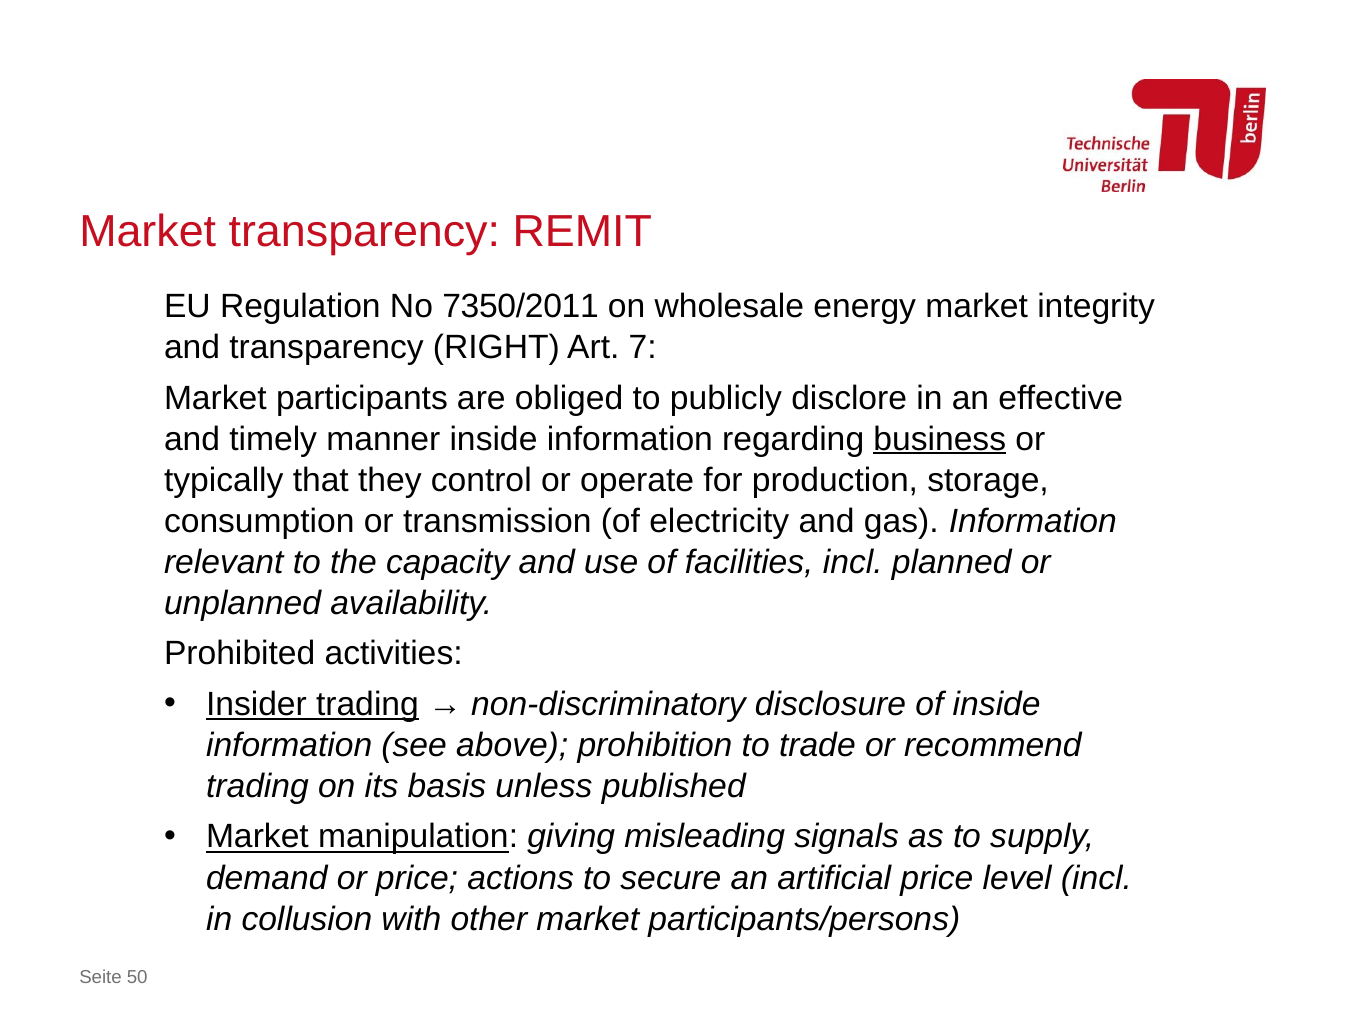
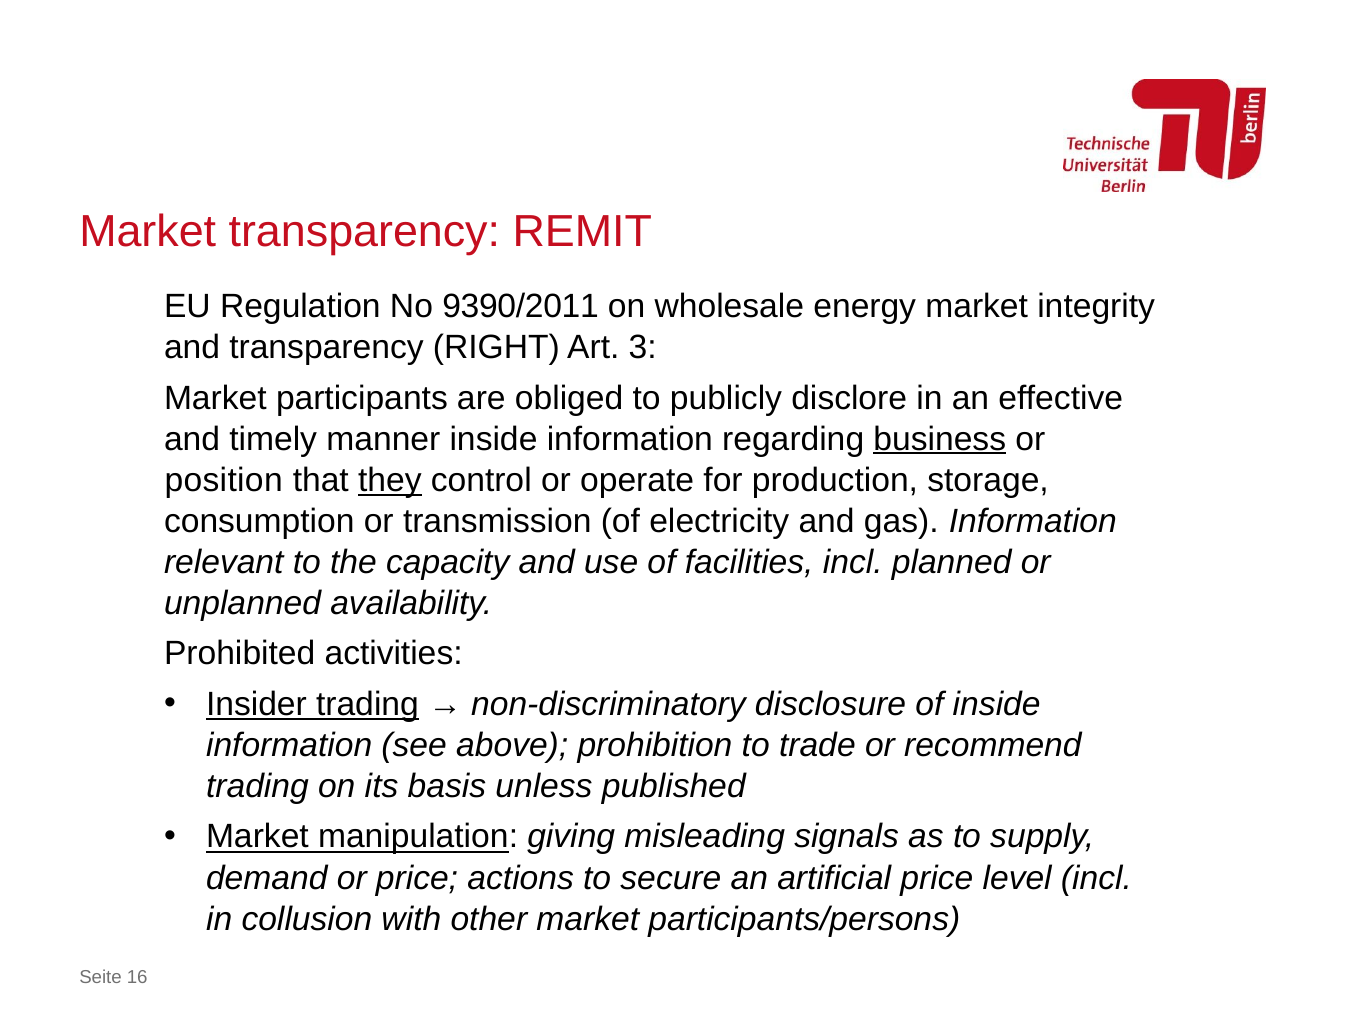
7350/2011: 7350/2011 -> 9390/2011 (521, 306)
7: 7 -> 3 (643, 347)
typically: typically -> position (224, 480)
they underline: none -> present (390, 480)
50: 50 -> 16 (137, 977)
